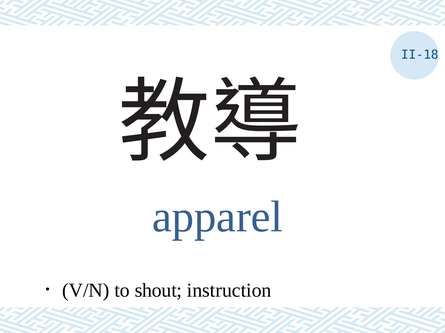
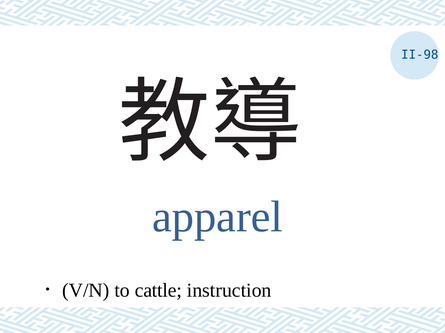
II-18: II-18 -> II-98 (420, 55)
shout: shout -> cattle (158, 291)
